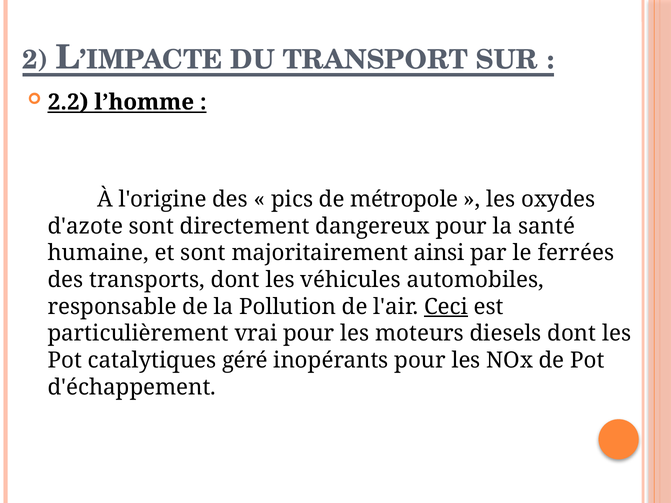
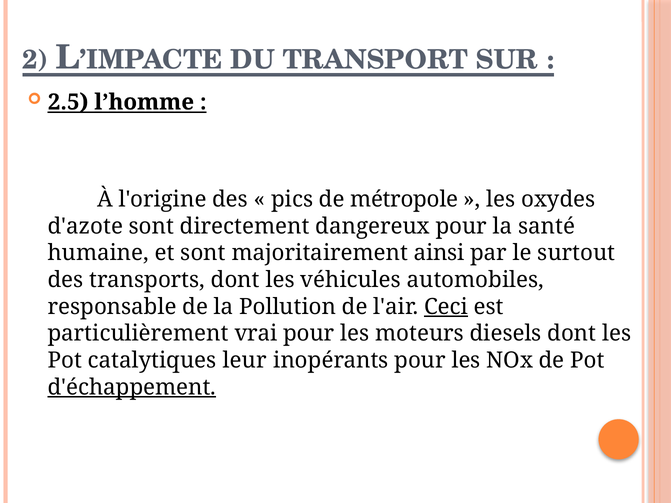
2.2: 2.2 -> 2.5 (68, 102)
ferrées: ferrées -> surtout (576, 253)
géré: géré -> leur (245, 361)
d'échappement underline: none -> present (132, 387)
